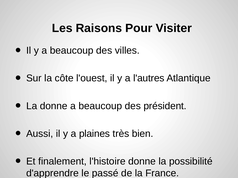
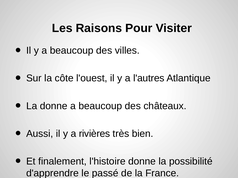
président: président -> châteaux (165, 106)
plaines: plaines -> rivières (94, 134)
